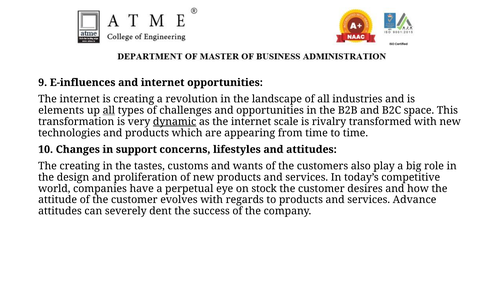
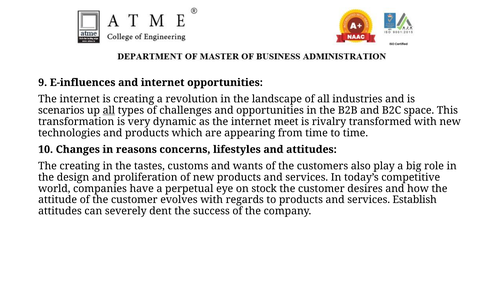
elements: elements -> scenarios (61, 110)
dynamic underline: present -> none (175, 122)
scale: scale -> meet (286, 122)
support: support -> reasons (136, 149)
Advance: Advance -> Establish (415, 200)
